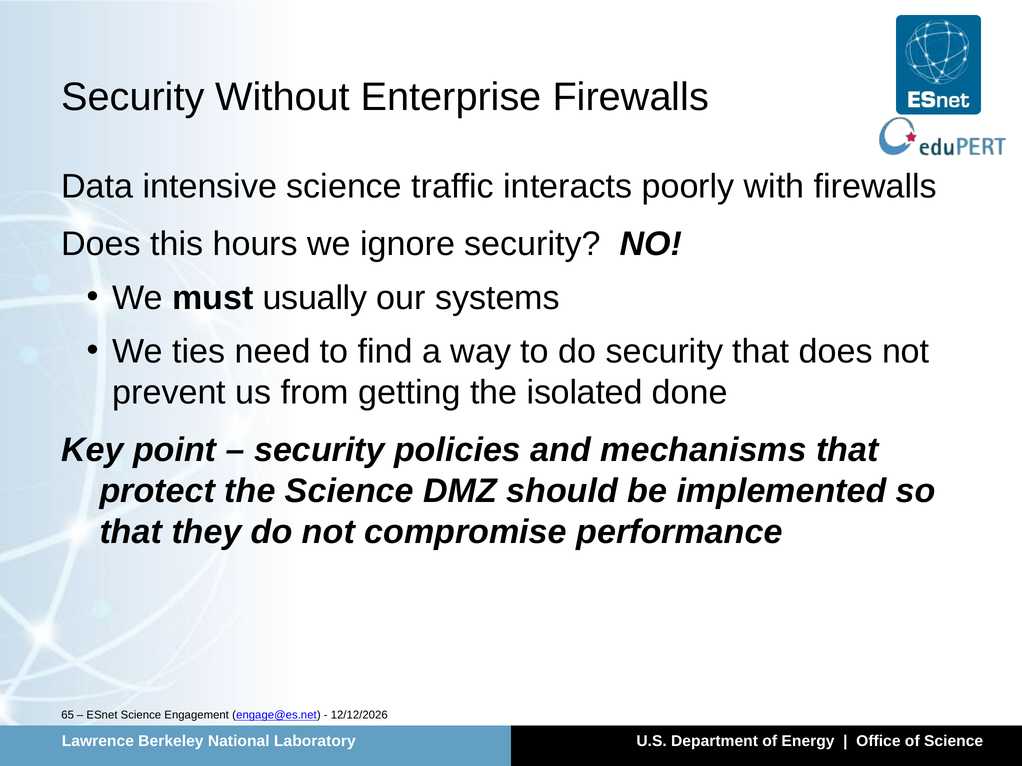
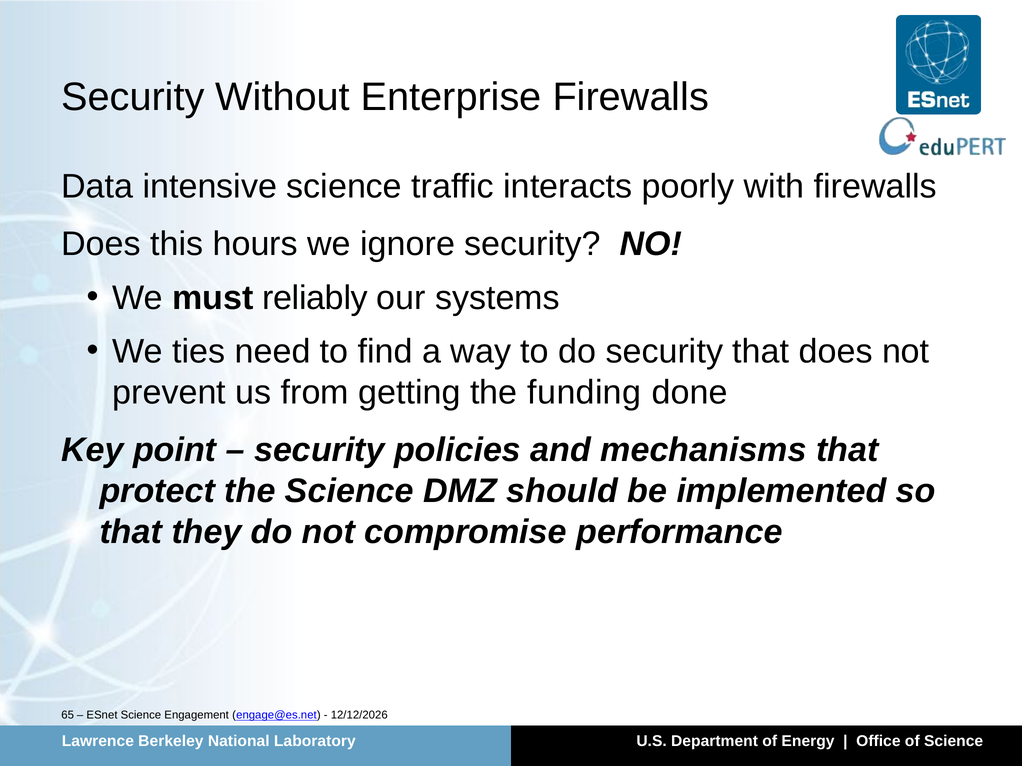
usually: usually -> reliably (315, 298)
isolated: isolated -> funding (584, 393)
